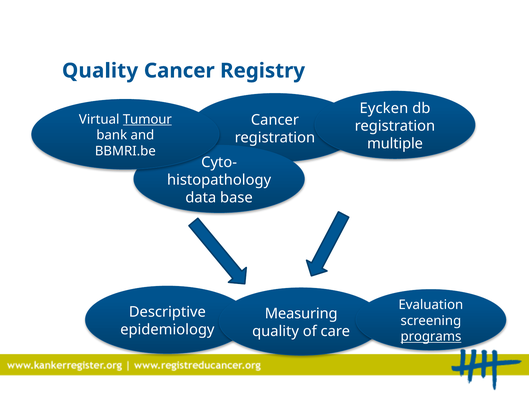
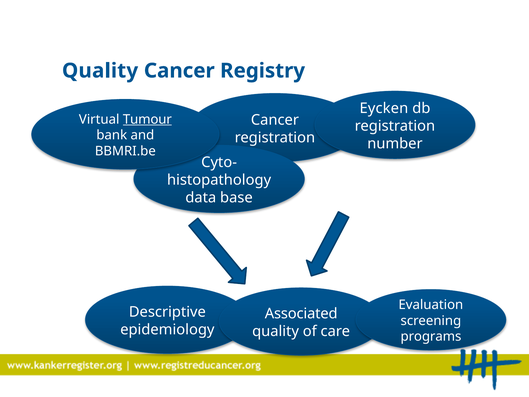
multiple: multiple -> number (395, 143)
Measuring: Measuring -> Associated (301, 314)
programs underline: present -> none (431, 336)
